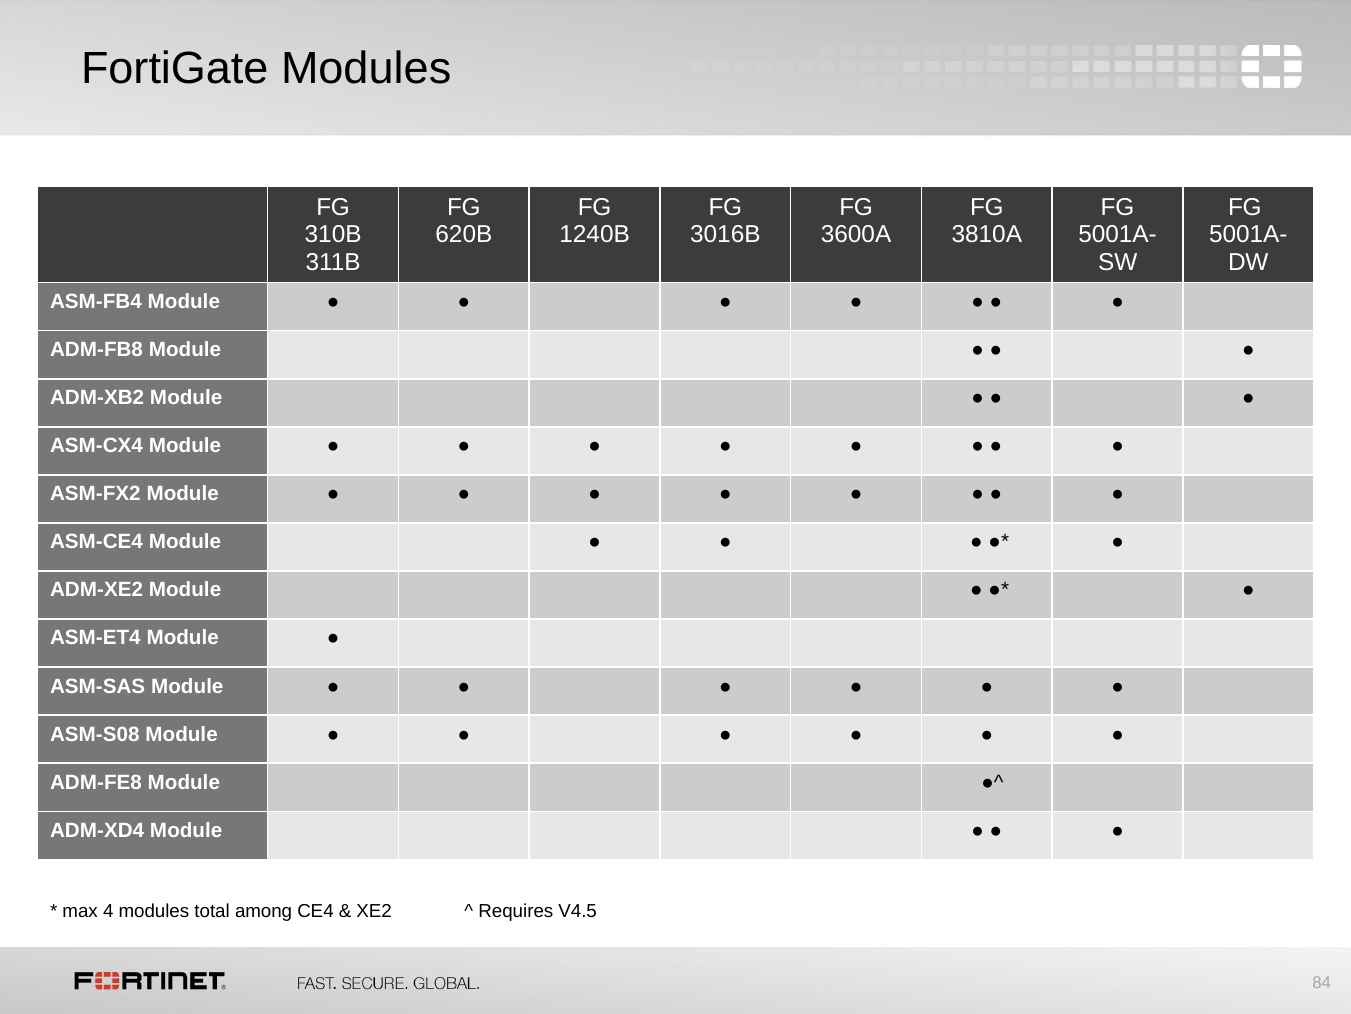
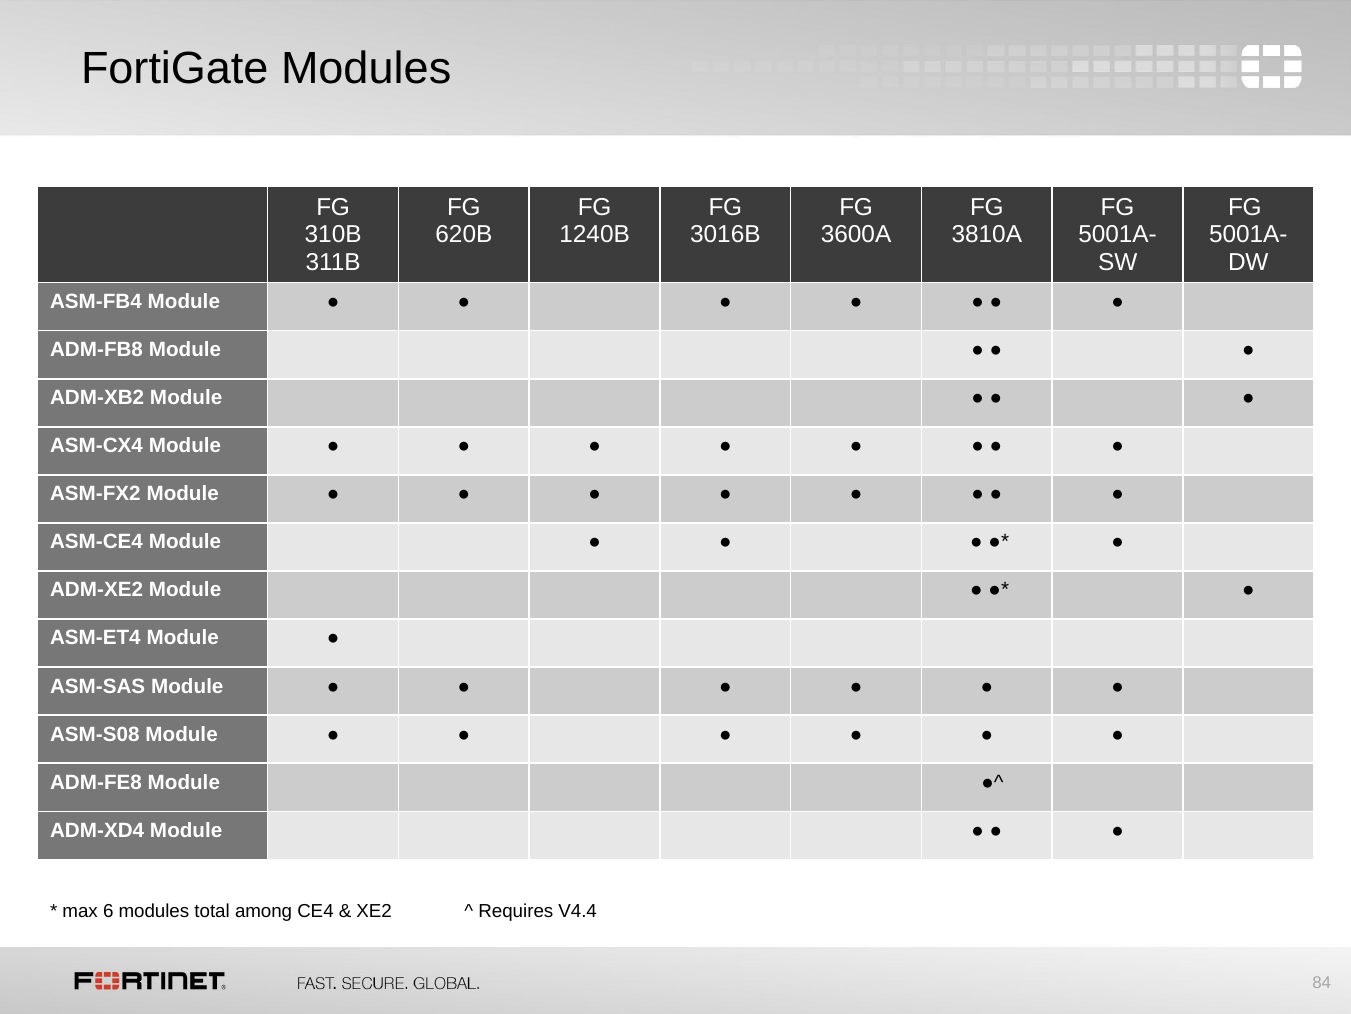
4: 4 -> 6 (108, 910)
V4.5: V4.5 -> V4.4 (578, 910)
